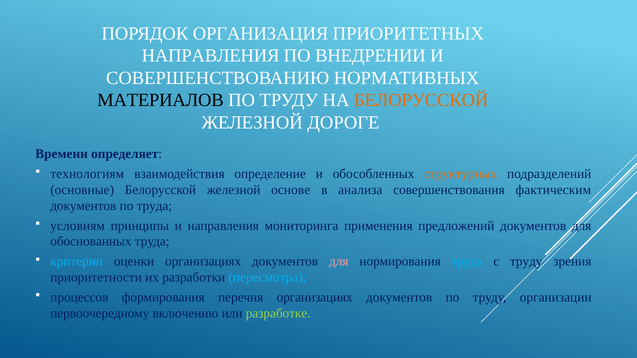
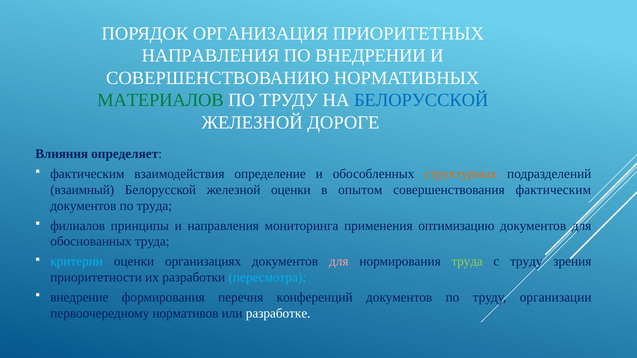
МАТЕРИАЛОВ colour: black -> green (160, 100)
БЕЛОРУССКОЙ colour: orange -> blue (421, 100)
Времени: Времени -> Влияния (62, 154)
технологиям: технологиям -> фактическим (87, 174)
основные: основные -> взаимный (82, 190)
железной основе: основе -> оценки (291, 190)
анализа: анализа -> опытом (360, 190)
условиям: условиям -> филиалов (78, 226)
предложений: предложений -> оптимизацию (456, 226)
труда colour: light blue -> light green (467, 262)
процессов: процессов -> внедрение (79, 298)
перечня организациях: организациях -> конференций (315, 298)
включению: включению -> нормативов (186, 314)
разработке colour: light green -> white (278, 314)
